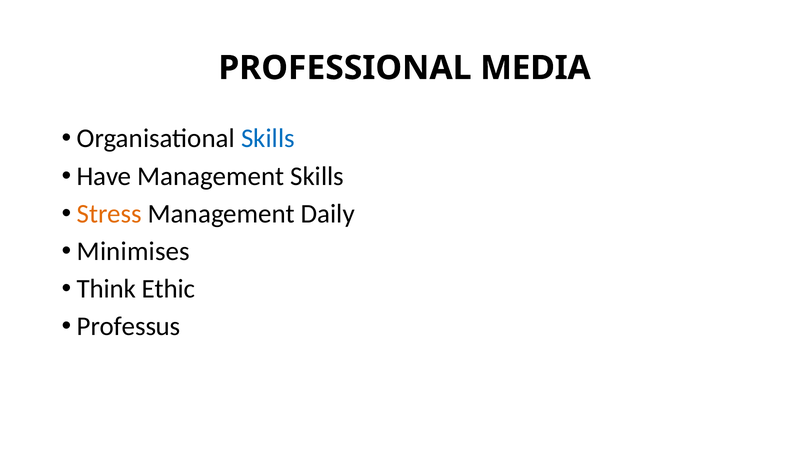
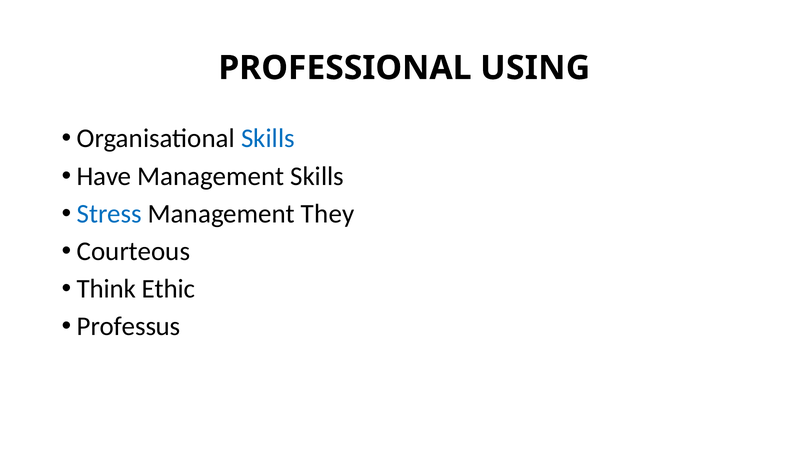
MEDIA: MEDIA -> USING (535, 68)
Stress colour: orange -> blue (109, 214)
Daily: Daily -> They (328, 214)
Minimises: Minimises -> Courteous (134, 251)
